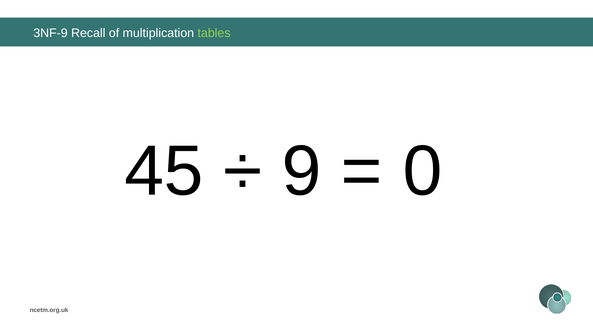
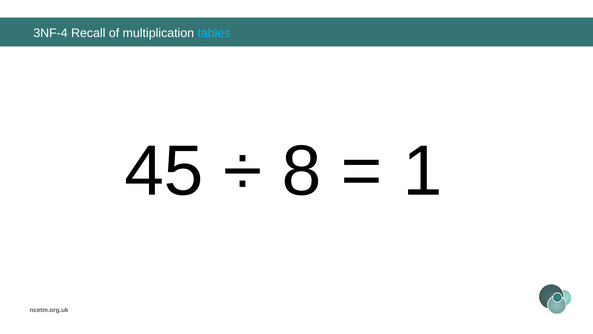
3NF-9: 3NF-9 -> 3NF-4 (51, 33)
tables colour: light green -> light blue (214, 33)
9: 9 -> 8 (301, 171)
0: 0 -> 1 (423, 171)
